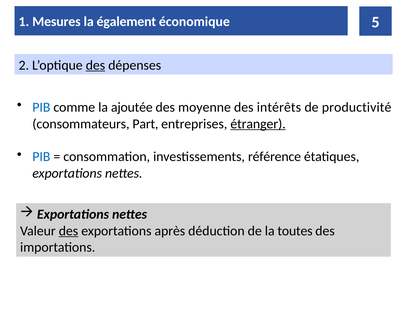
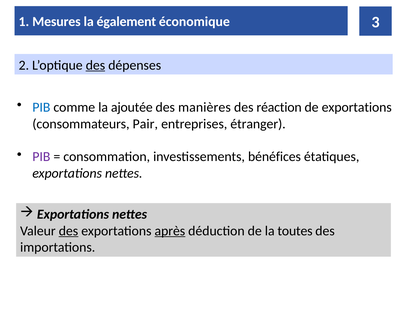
5: 5 -> 3 (376, 22)
moyenne: moyenne -> manières (204, 107)
intérêts: intérêts -> réaction (279, 107)
de productivité: productivité -> exportations (357, 107)
Part: Part -> Pair (145, 124)
étranger underline: present -> none (258, 124)
PIB colour: blue -> purple (41, 157)
référence: référence -> bénéfices (274, 157)
après underline: none -> present (170, 231)
